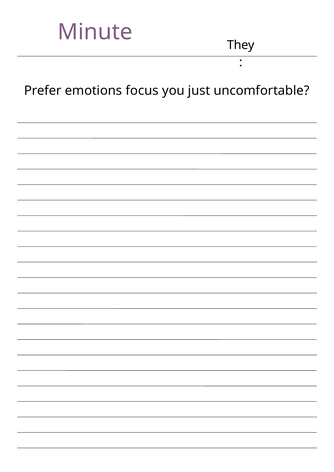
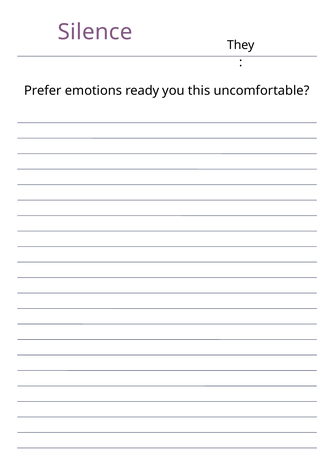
Minute: Minute -> Silence (95, 32)
focus: focus -> ready (142, 91)
just: just -> this (199, 91)
